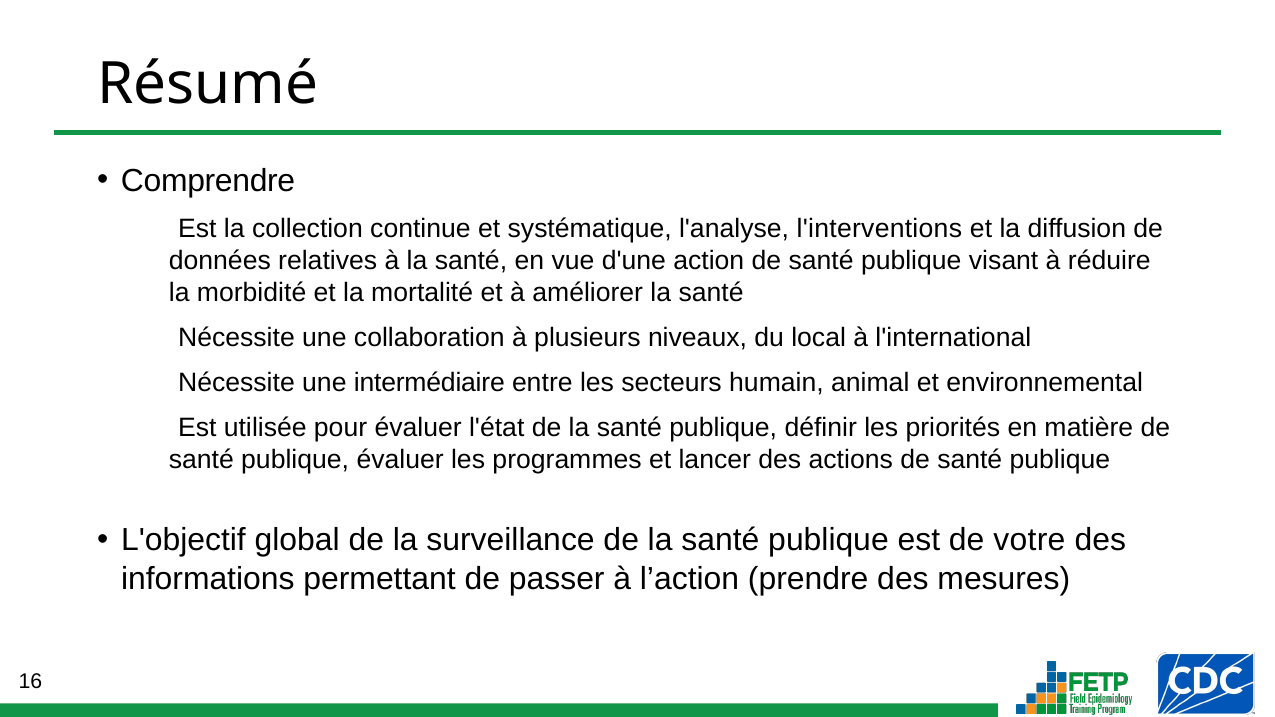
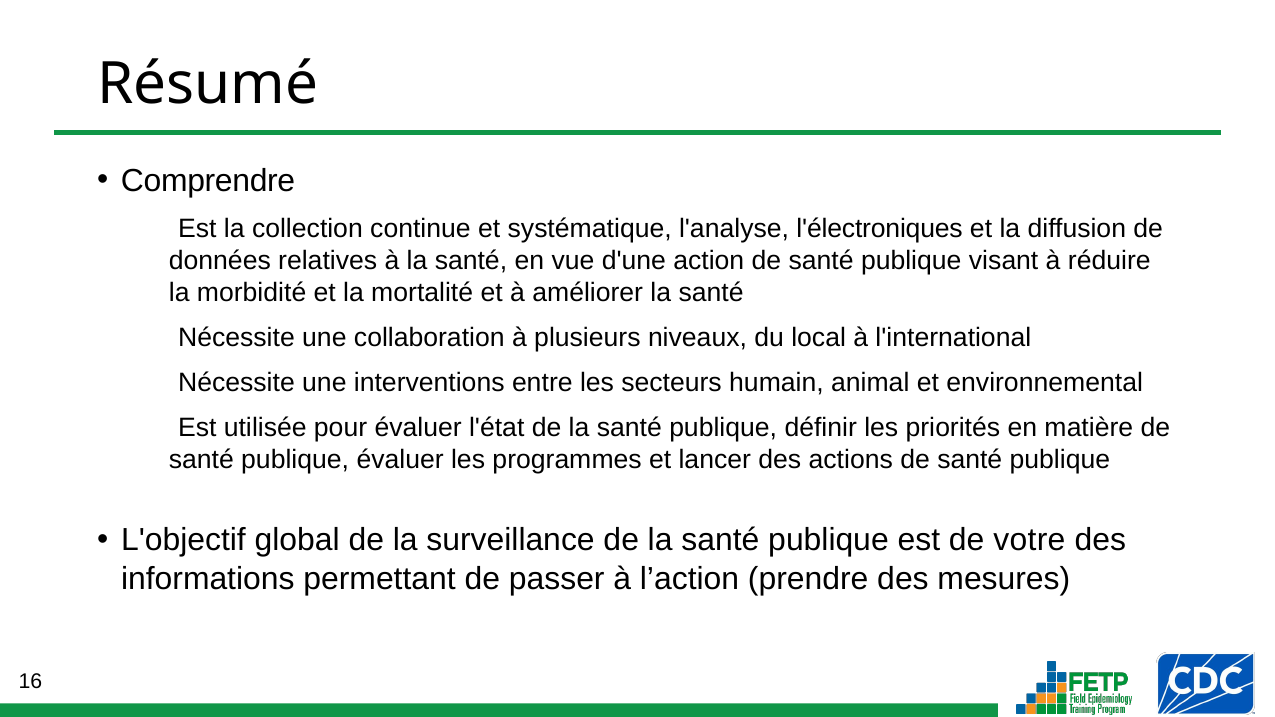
l'interventions: l'interventions -> l'électroniques (880, 229)
intermédiaire: intermédiaire -> interventions (429, 383)
